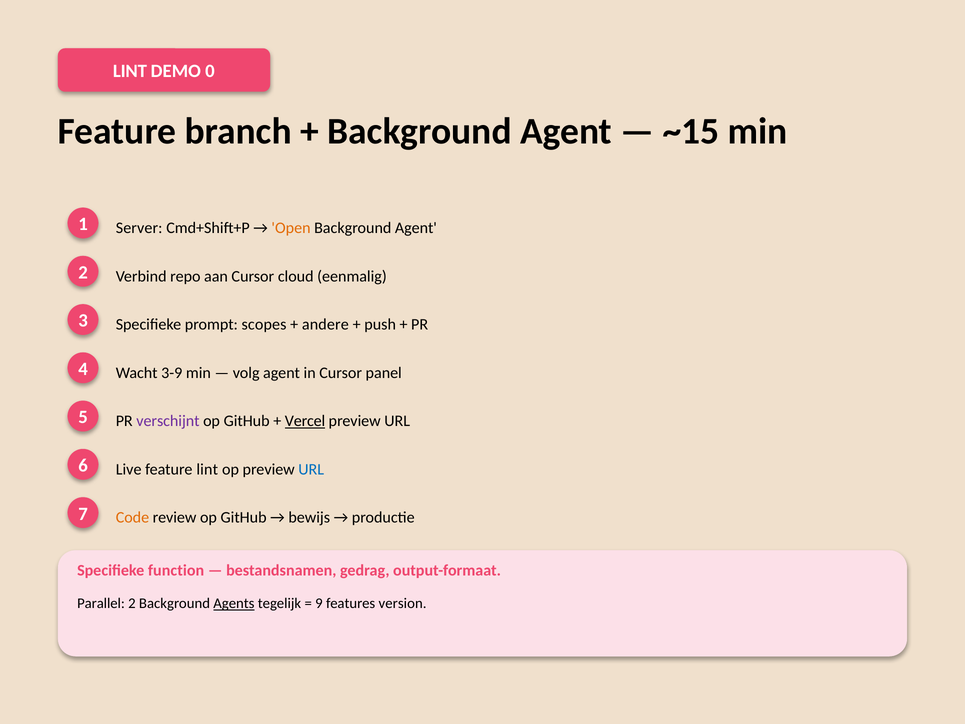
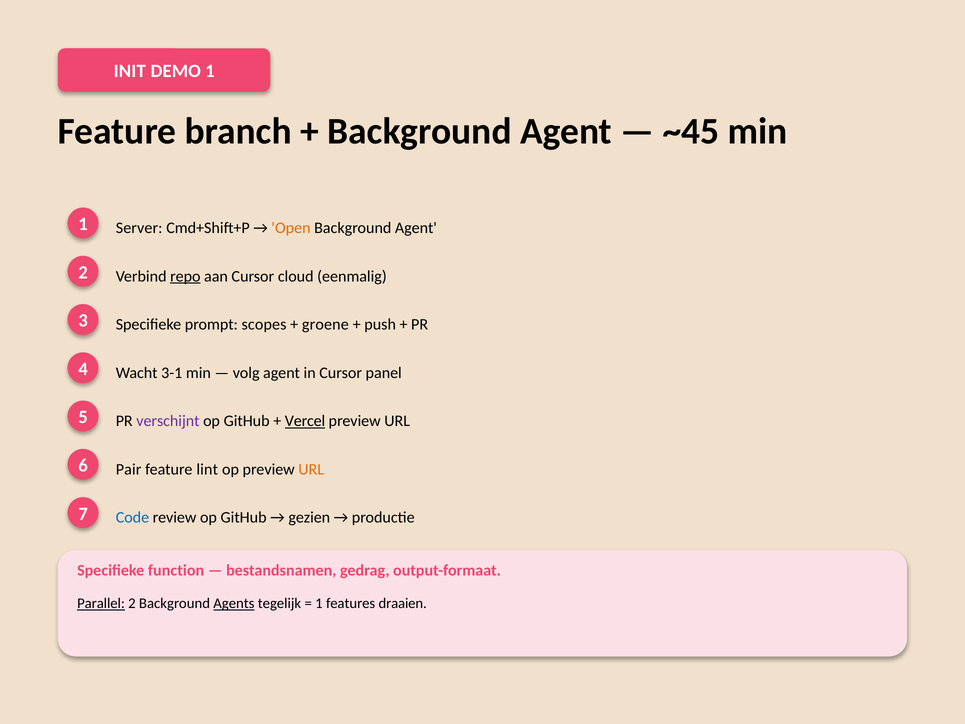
LINT: LINT -> INIT (130, 71)
DEMO 0: 0 -> 1 (210, 71)
~15: ~15 -> ~45 (691, 131)
repo underline: none -> present (185, 276)
andere: andere -> groene (325, 324)
3-9: 3-9 -> 3-1 (172, 373)
Live: Live -> Pair (129, 469)
URL colour: blue -> orange (311, 469)
Code colour: orange -> blue (132, 517)
bewijs: bewijs -> gezien (309, 517)
Parallel underline: none -> present (101, 603)
9: 9 -> 1 (319, 603)
version: version -> draaien (403, 603)
